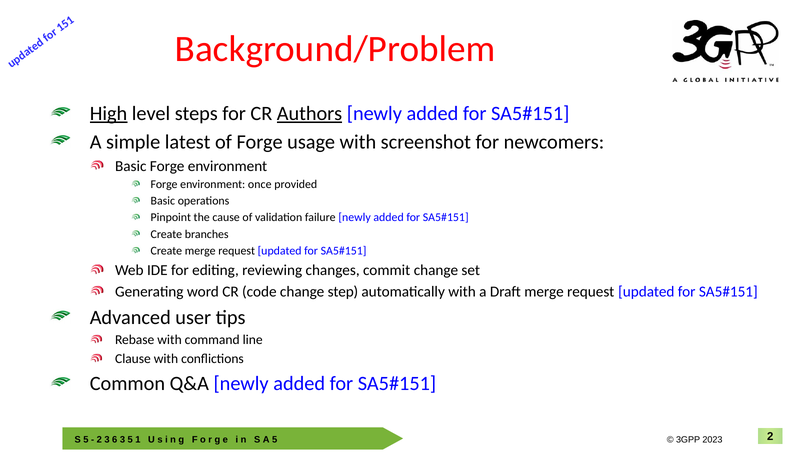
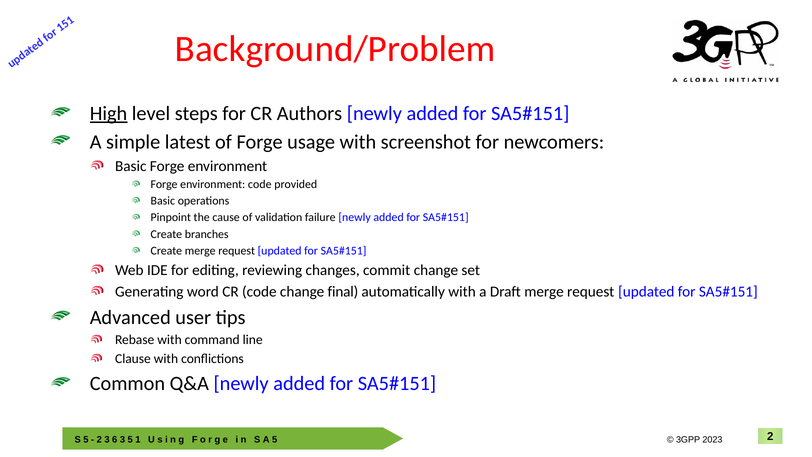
Authors underline: present -> none (309, 113)
environment once: once -> code (260, 184)
step: step -> final (343, 291)
